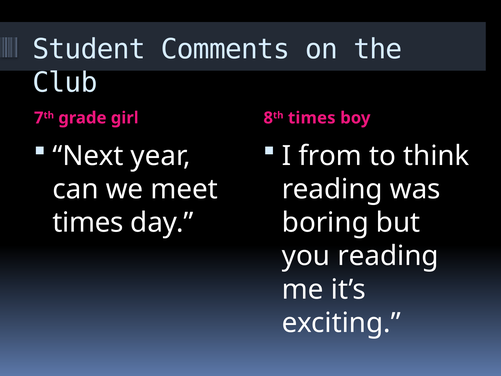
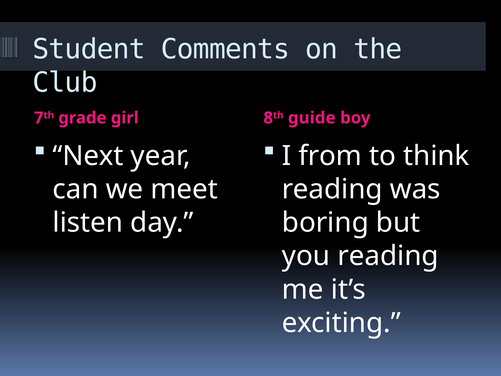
times: times -> guide (312, 118)
times: times -> listen (88, 223)
